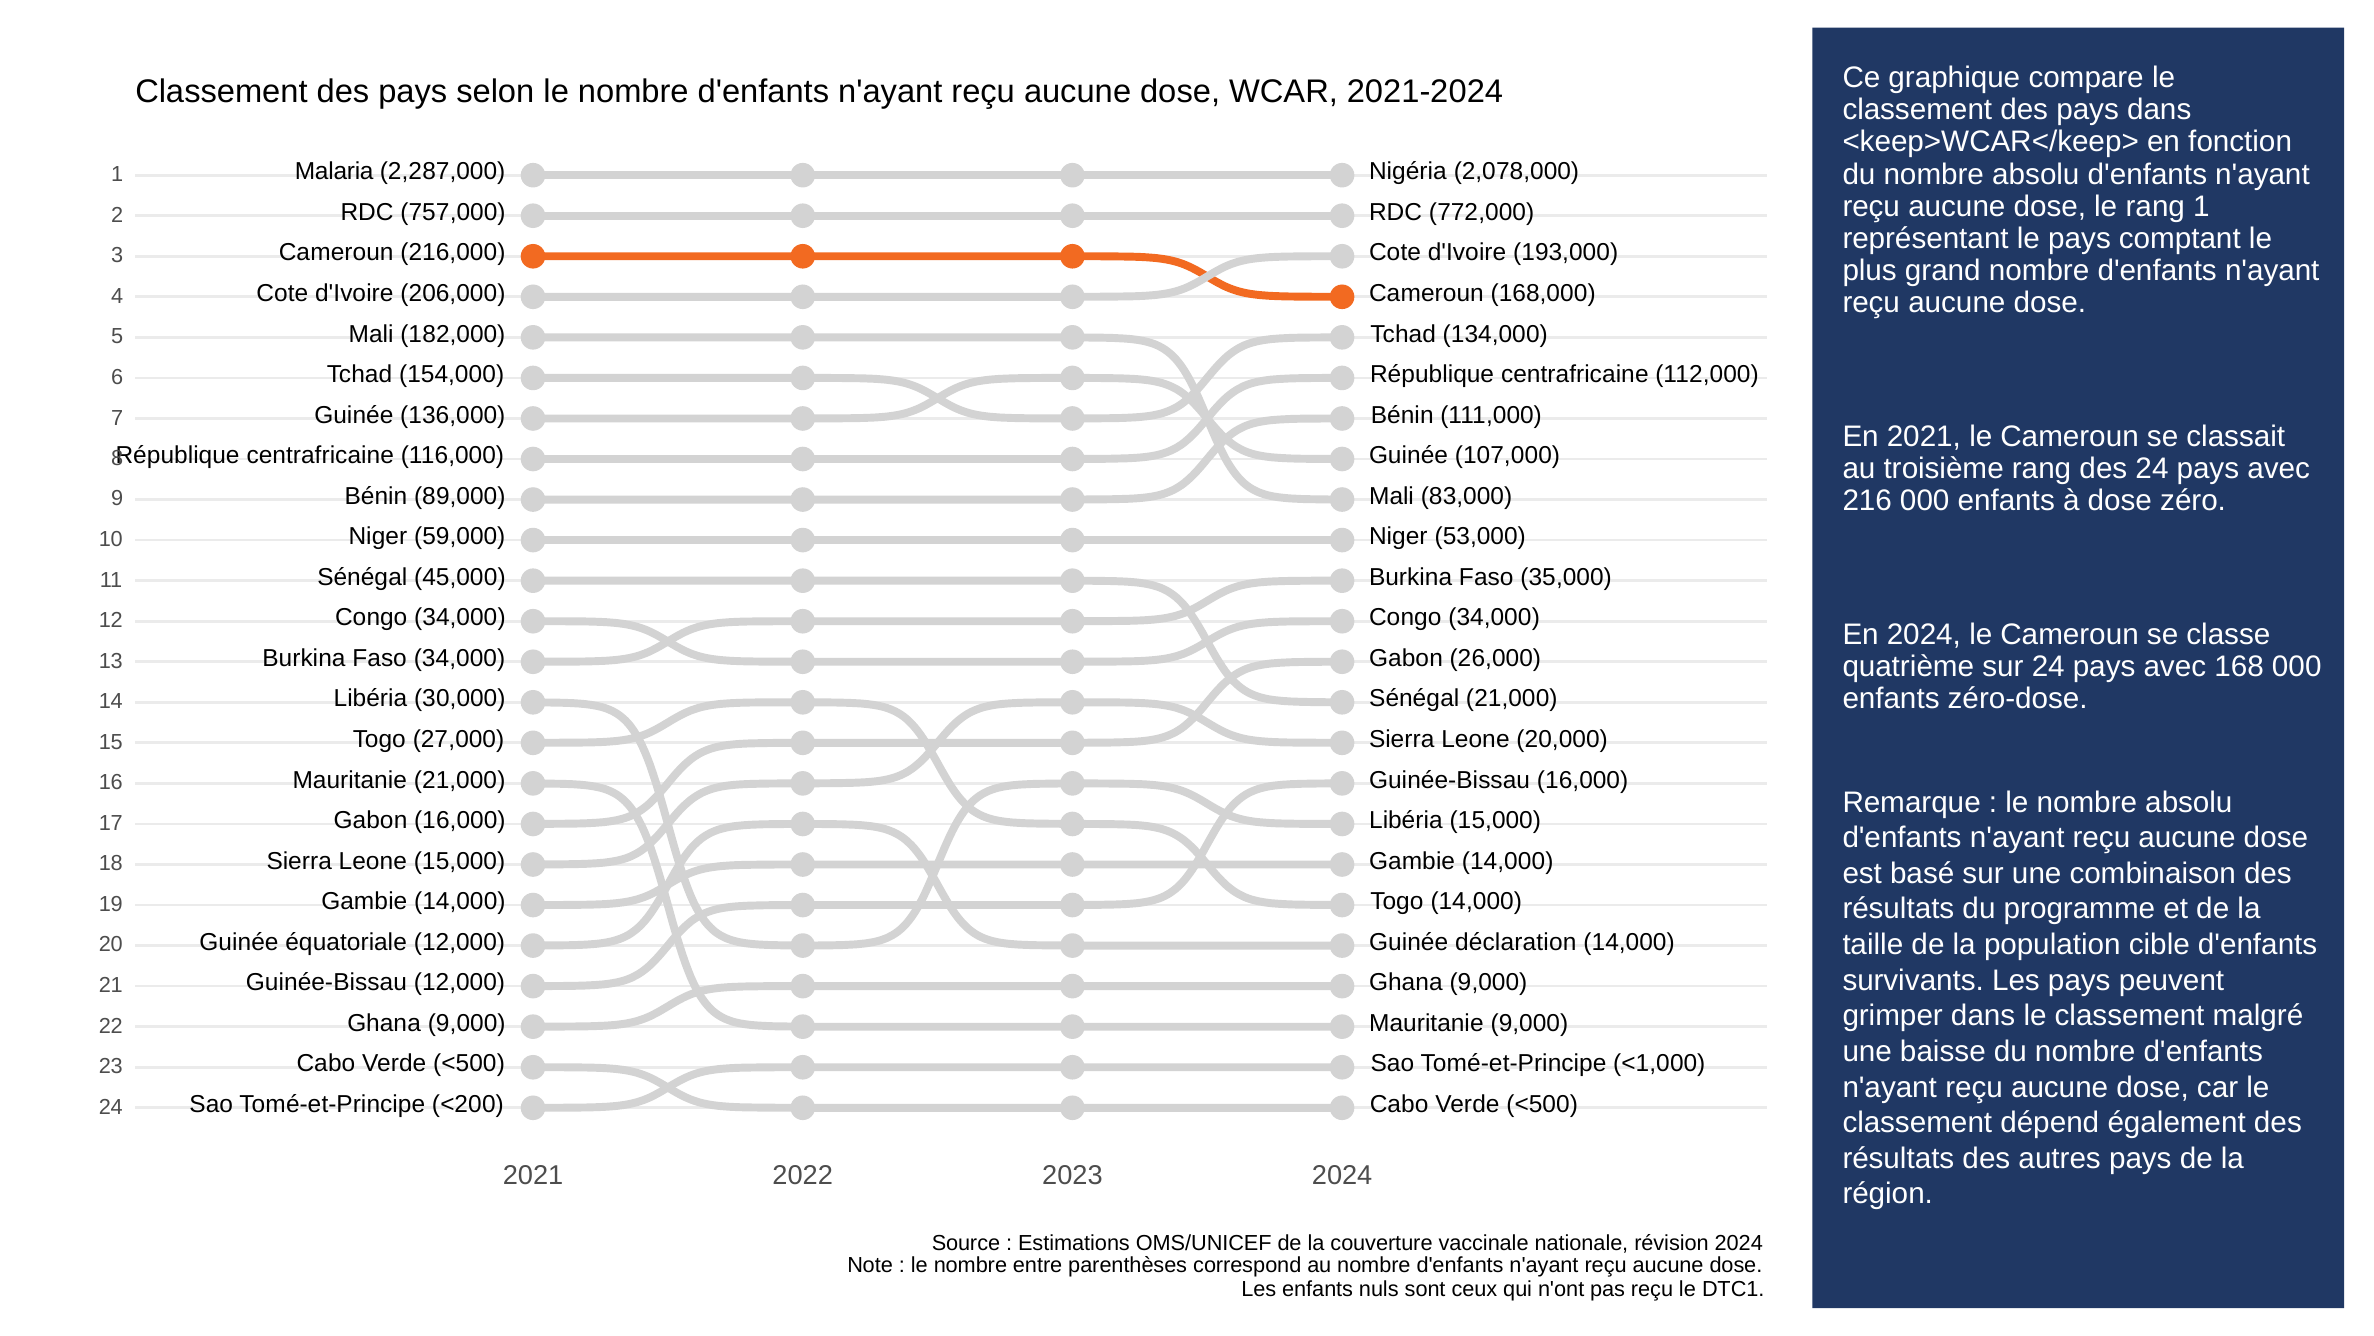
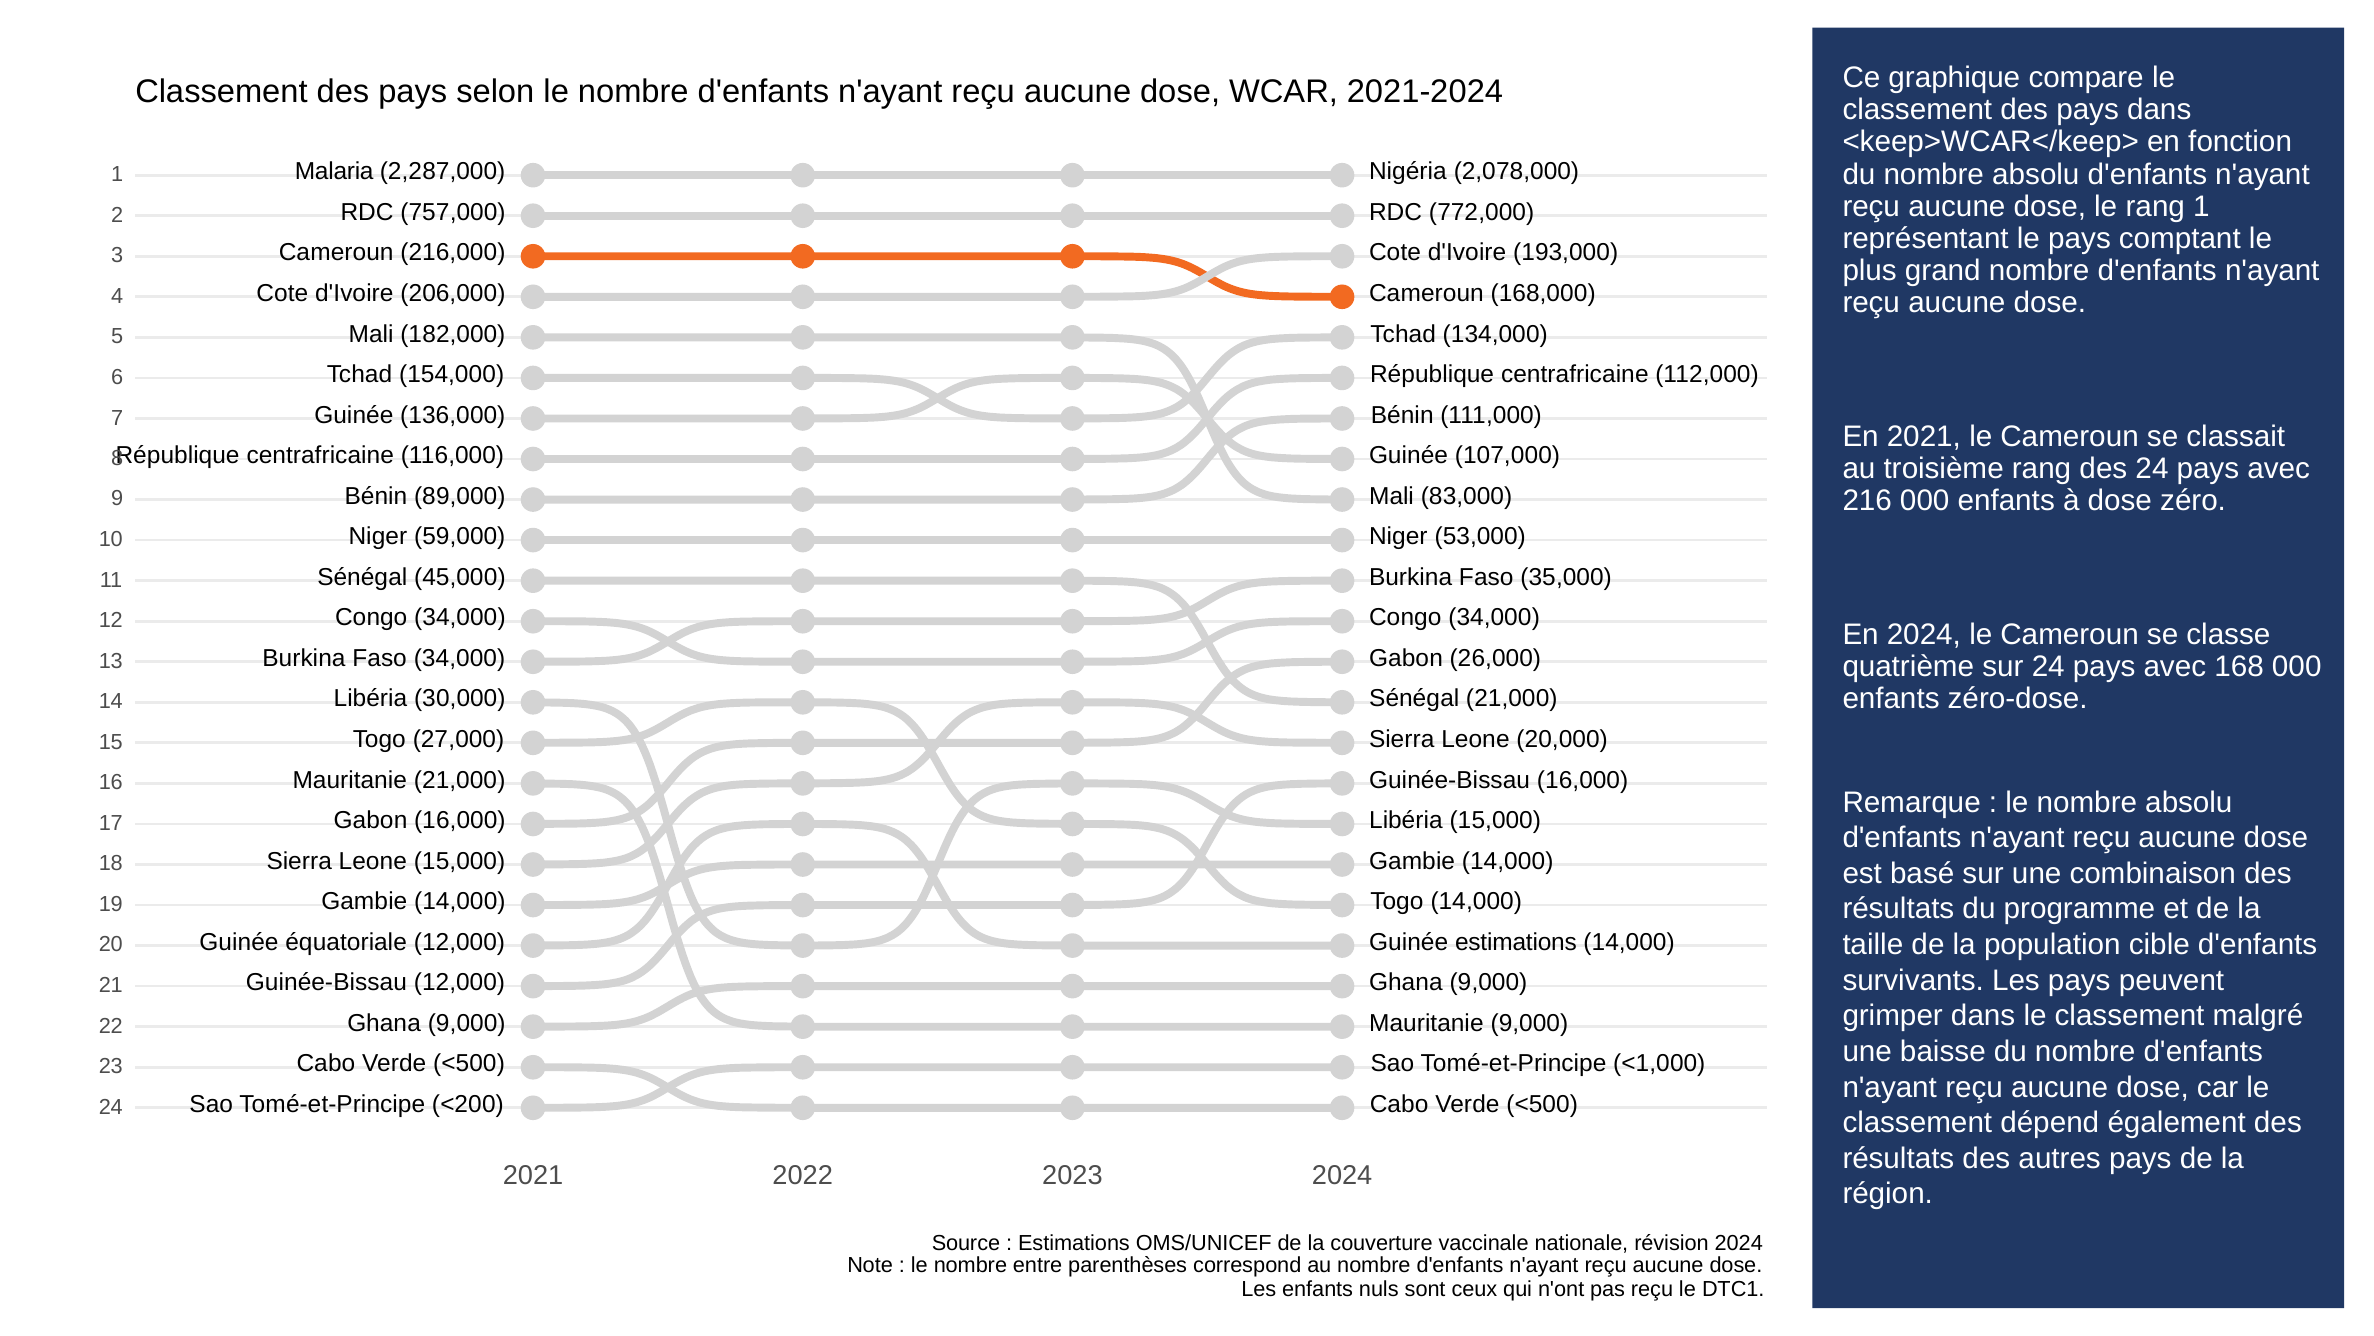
Guinée déclaration: déclaration -> estimations (1516, 942)
